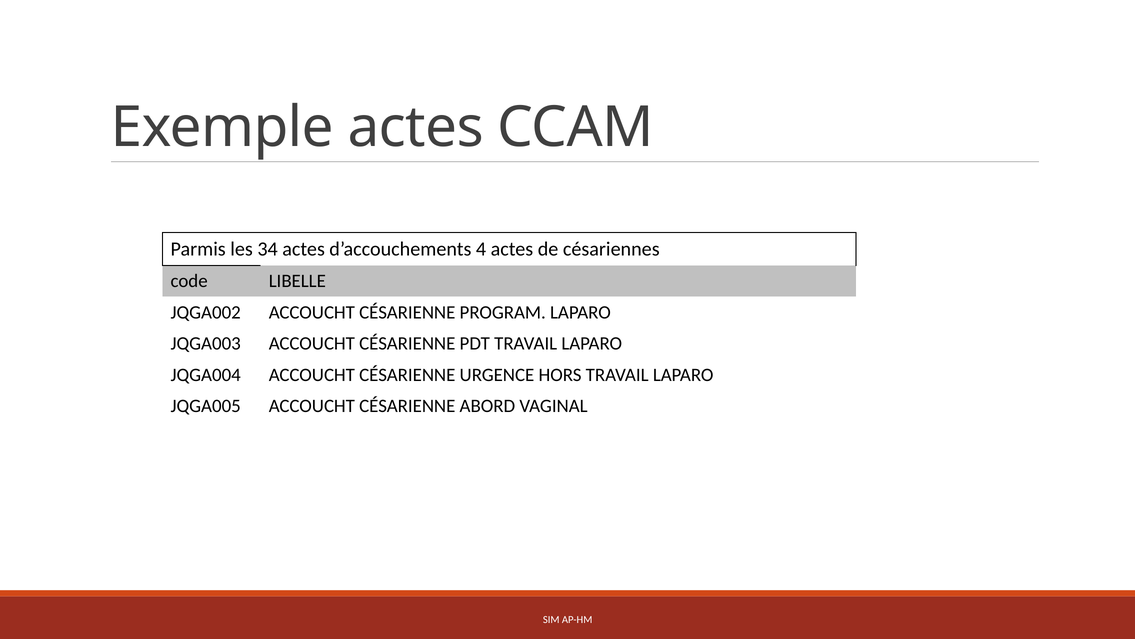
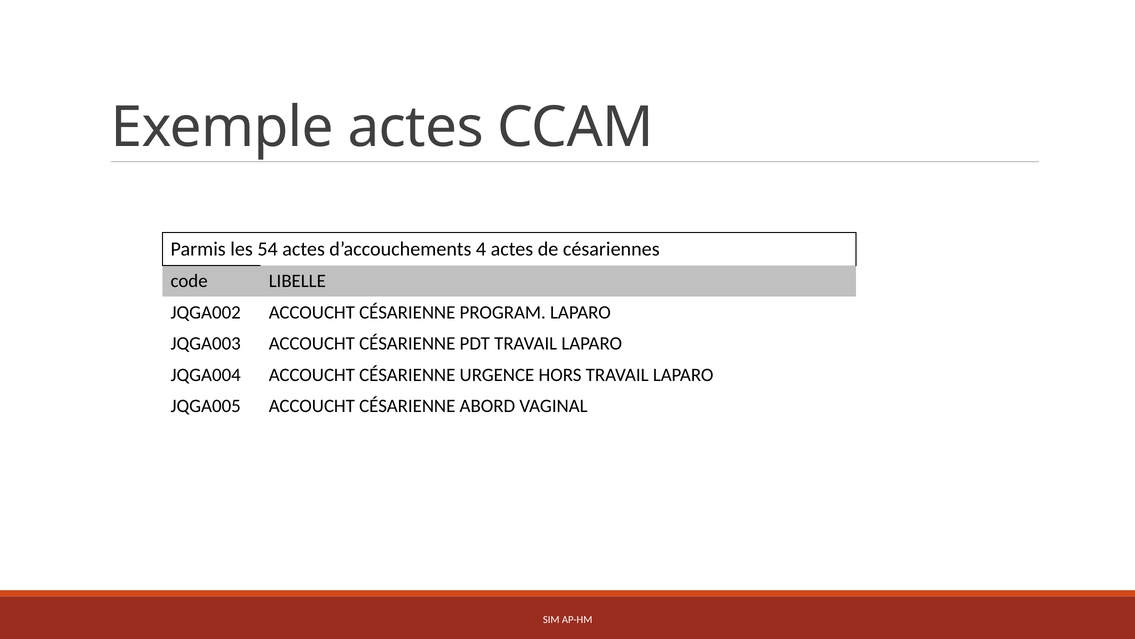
34: 34 -> 54 (268, 249)
